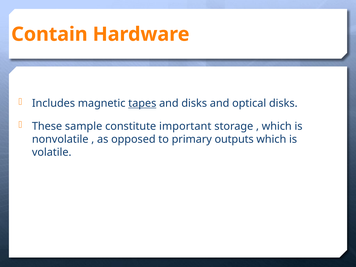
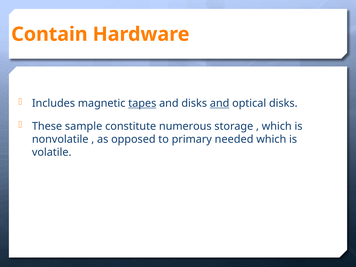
and underline: none -> present (220, 103)
important: important -> numerous (185, 126)
outputs: outputs -> needed (234, 139)
